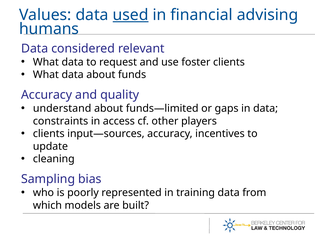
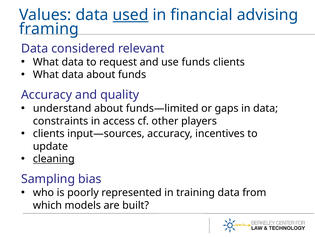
humans: humans -> framing (49, 29)
use foster: foster -> funds (196, 62)
cleaning underline: none -> present (54, 158)
